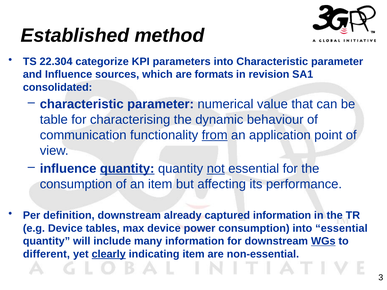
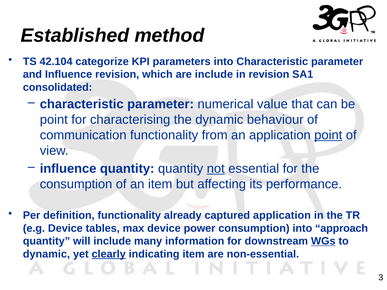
22.304: 22.304 -> 42.104 (56, 62)
Influence sources: sources -> revision (117, 74)
are formats: formats -> include (214, 74)
table: table -> point (54, 120)
from underline: present -> none (215, 135)
point underline: none -> present (328, 135)
quantity underline: present -> none (127, 169)
definition downstream: downstream -> functionality (129, 216)
captured information: information -> application (282, 216)
into essential: essential -> approach (342, 228)
different: different -> dynamic (46, 254)
